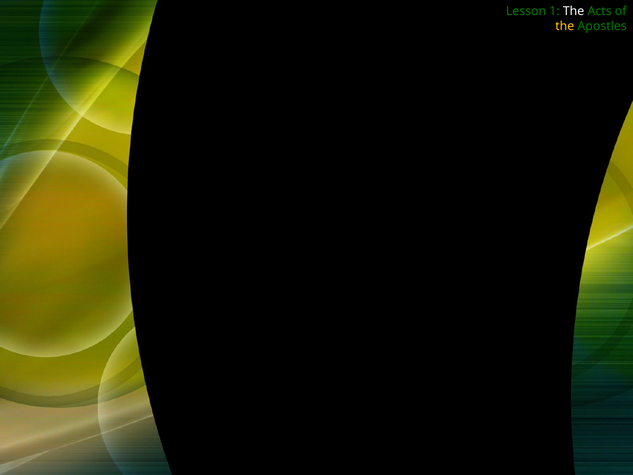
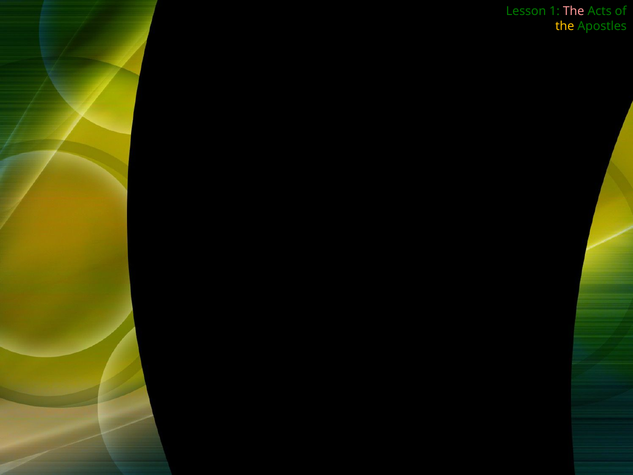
The colour: white -> pink (574, 11)
